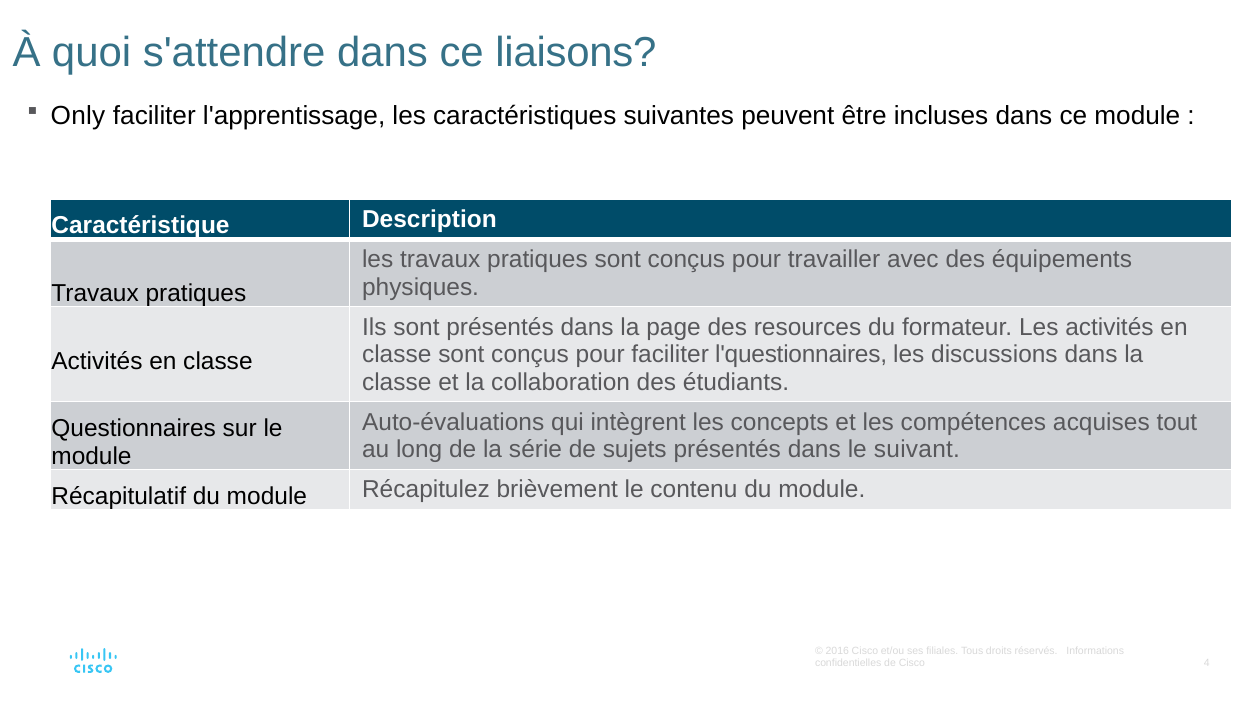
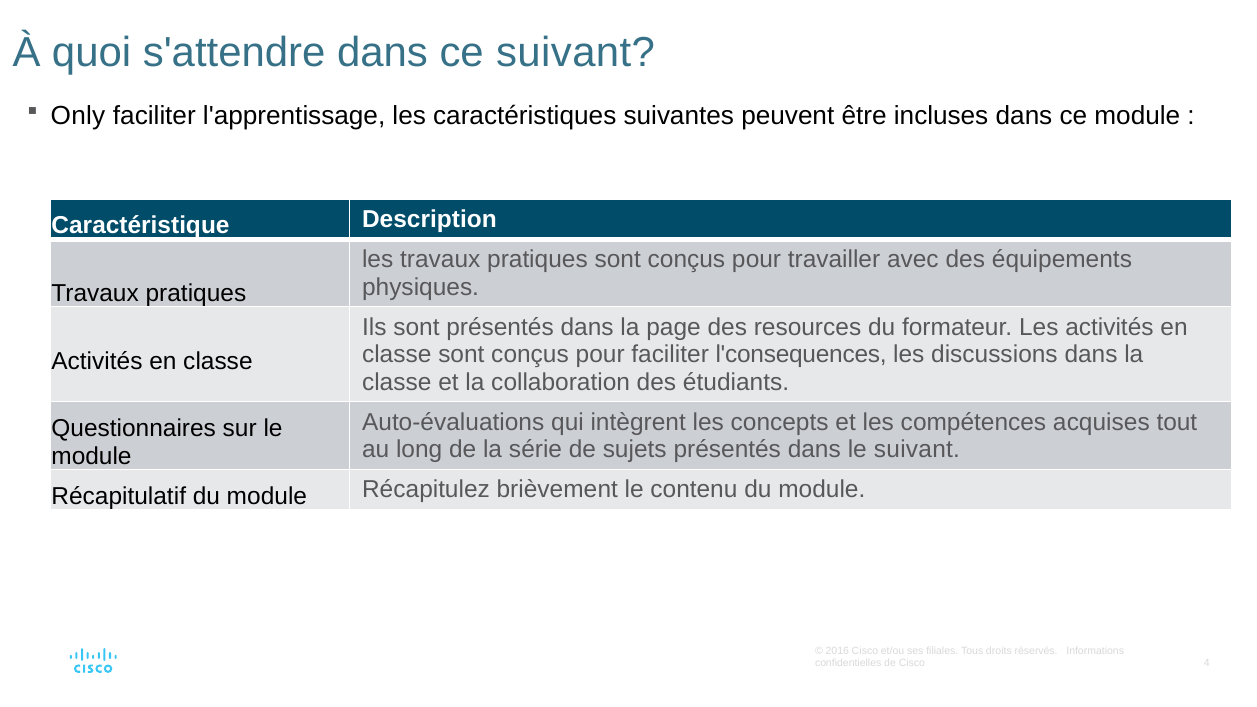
ce liaisons: liaisons -> suivant (576, 53)
l'questionnaires: l'questionnaires -> l'consequences (801, 355)
